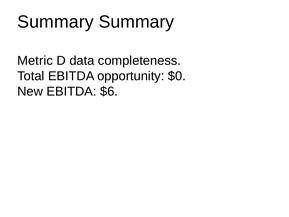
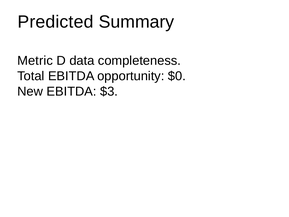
Summary: Summary -> Predicted (55, 22)
$6: $6 -> $3 (109, 91)
